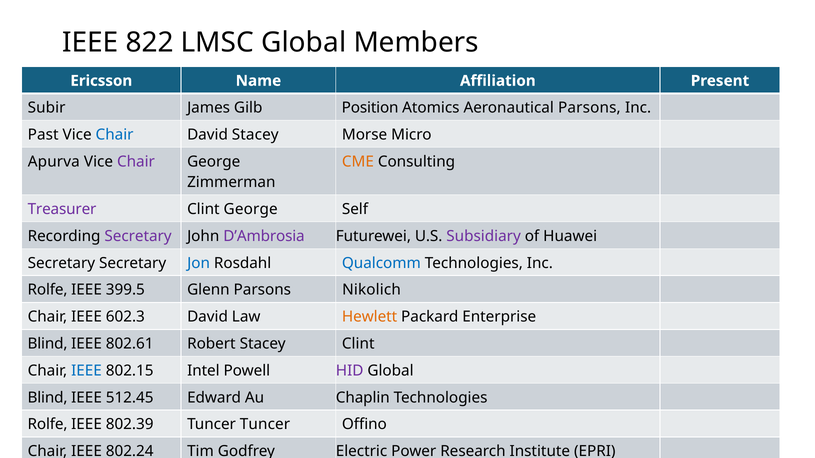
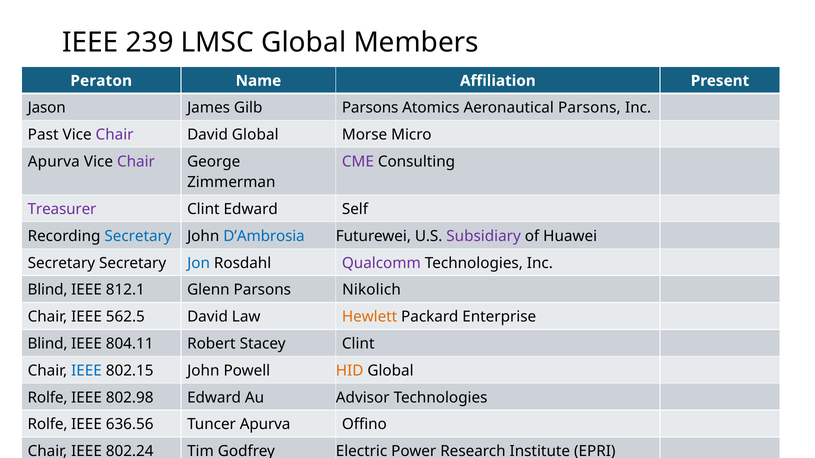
822: 822 -> 239 (150, 42)
Ericsson: Ericsson -> Peraton (101, 81)
Subir: Subir -> Jason (47, 108)
Gilb Position: Position -> Parsons (370, 108)
Chair colour: blue -> purple (115, 135)
David Stacey: Stacey -> Global (255, 135)
CME colour: orange -> purple (358, 162)
Clint George: George -> Edward (251, 209)
Secretary colour: purple -> blue (138, 236)
D’Ambrosia colour: purple -> blue (264, 236)
Qualcomm colour: blue -> purple (381, 263)
Rolfe: Rolfe -> Blind (48, 290)
399.5: 399.5 -> 812.1 (125, 290)
602.3: 602.3 -> 562.5 (125, 317)
802.61: 802.61 -> 804.11 (130, 344)
802.15 Intel: Intel -> John (203, 371)
HID colour: purple -> orange (350, 371)
Blind: Blind -> Rolfe (48, 398)
512.45: 512.45 -> 802.98 (130, 398)
Chaplin: Chaplin -> Advisor (363, 398)
802.39: 802.39 -> 636.56 (130, 425)
Tuncer Tuncer: Tuncer -> Apurva (265, 425)
